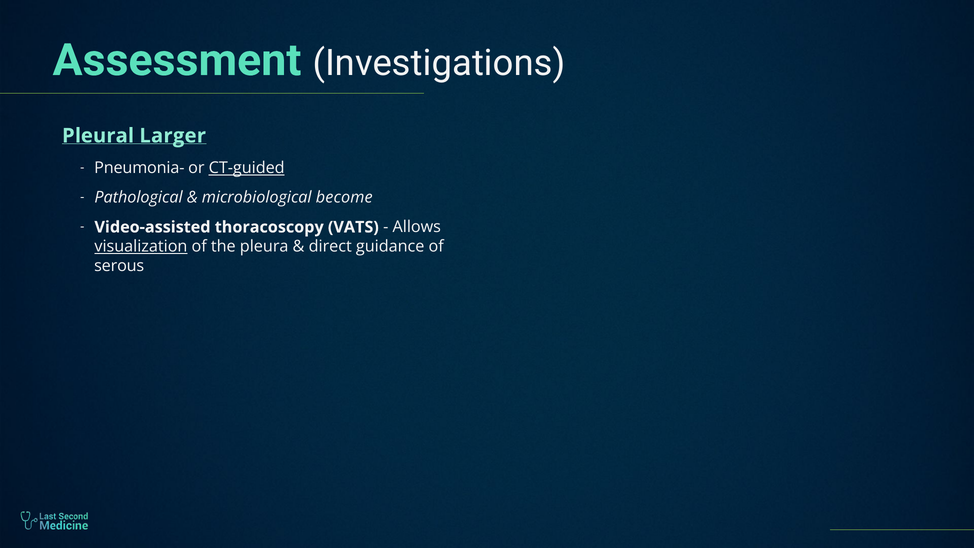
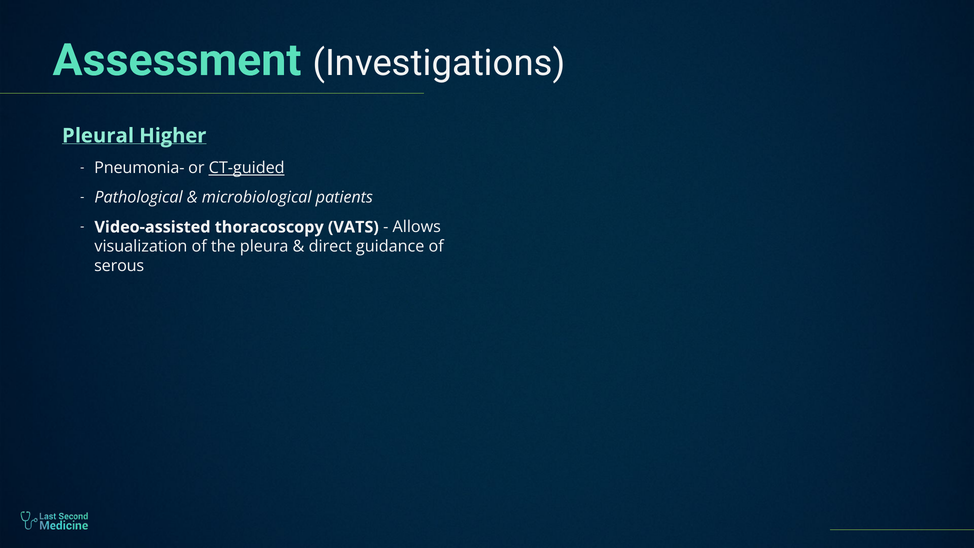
Larger: Larger -> Higher (173, 136)
become: become -> patients (344, 197)
visualization underline: present -> none (141, 247)
